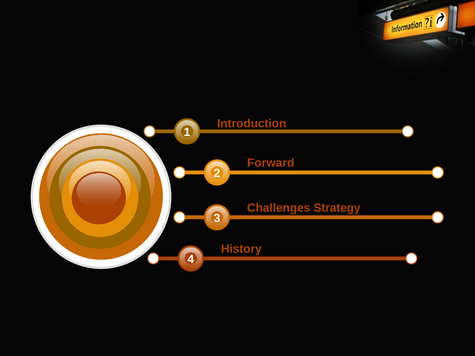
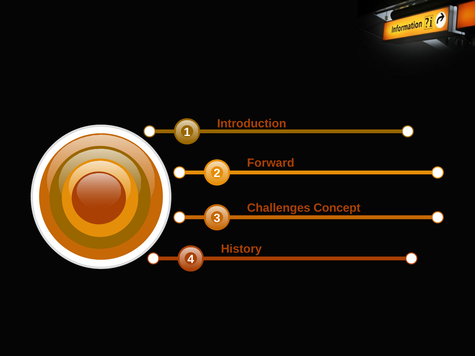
Strategy: Strategy -> Concept (337, 208)
